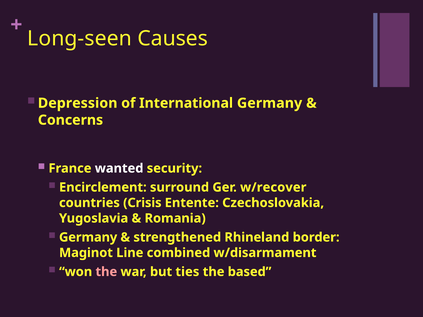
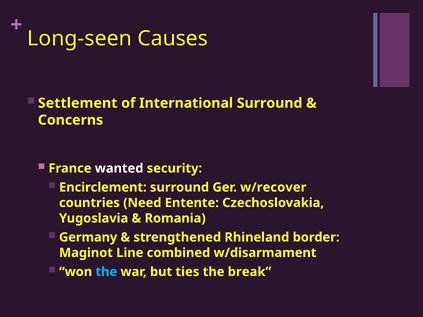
Depression: Depression -> Settlement (78, 103)
International Germany: Germany -> Surround (270, 103)
Crisis: Crisis -> Need (142, 203)
the colour: pink -> light blue (106, 272)
based: based -> break (249, 272)
